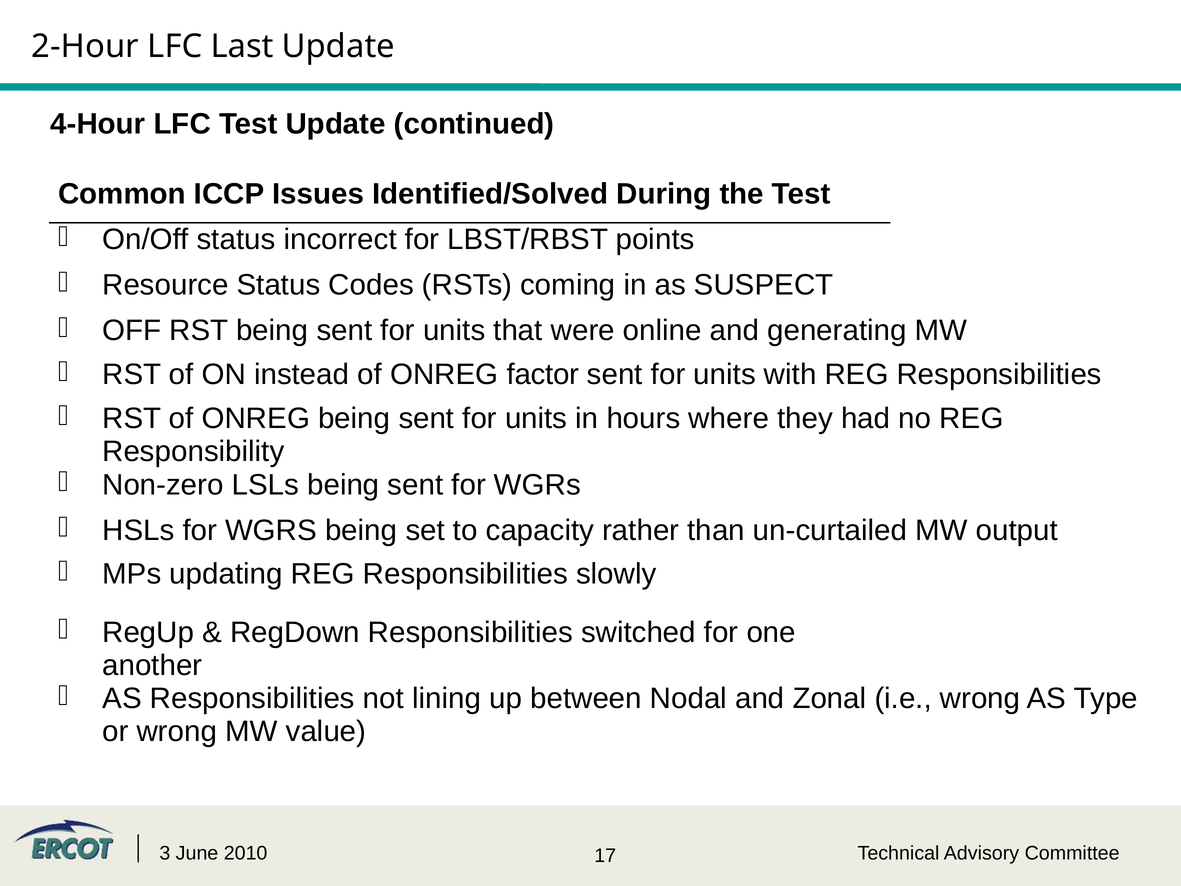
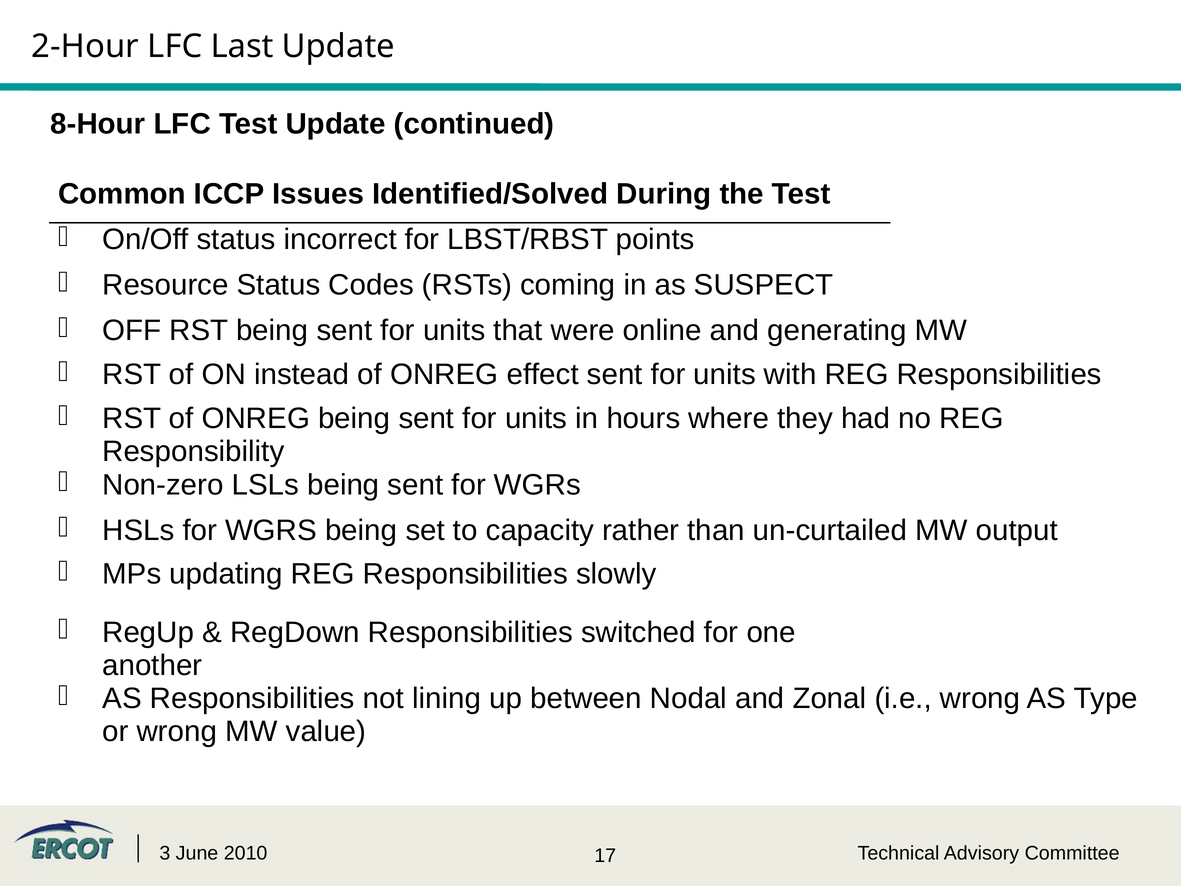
4-Hour: 4-Hour -> 8-Hour (98, 124)
factor: factor -> effect (543, 375)
